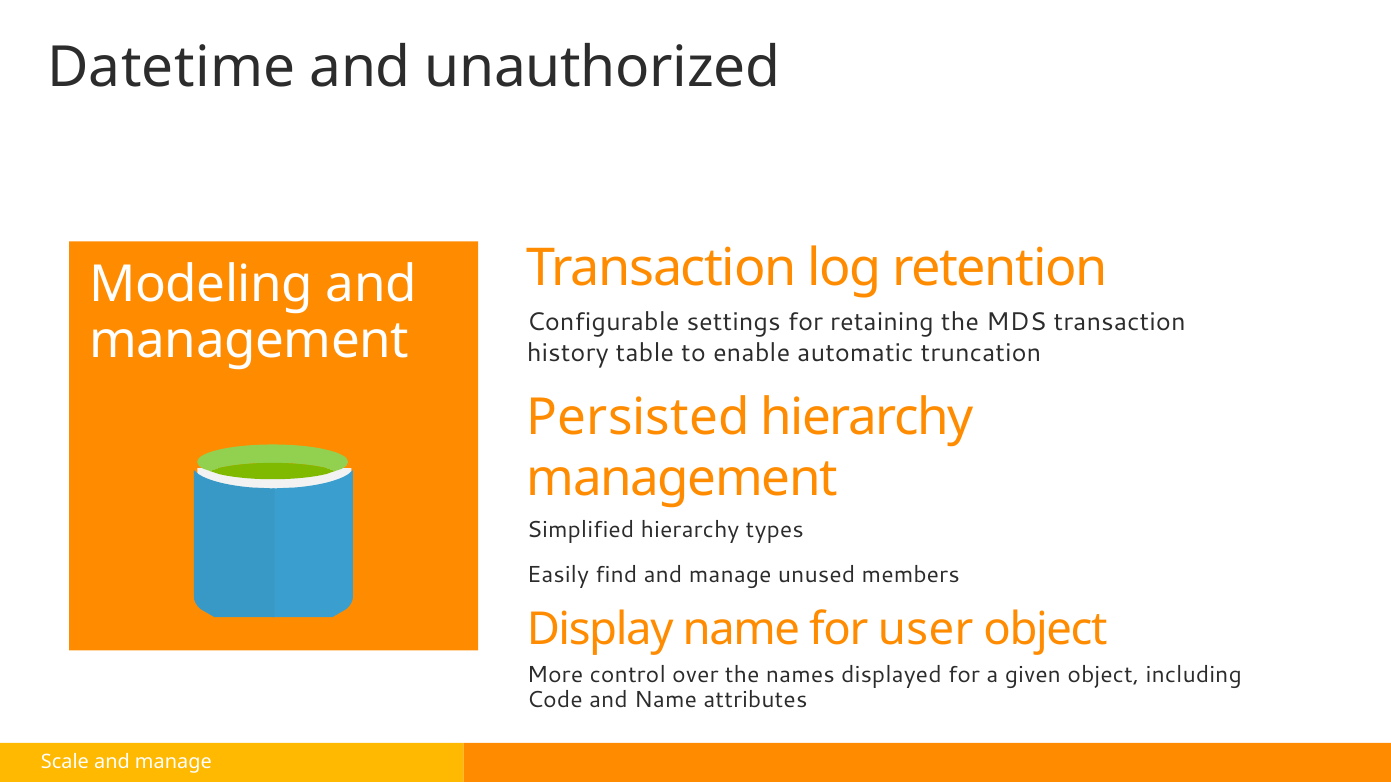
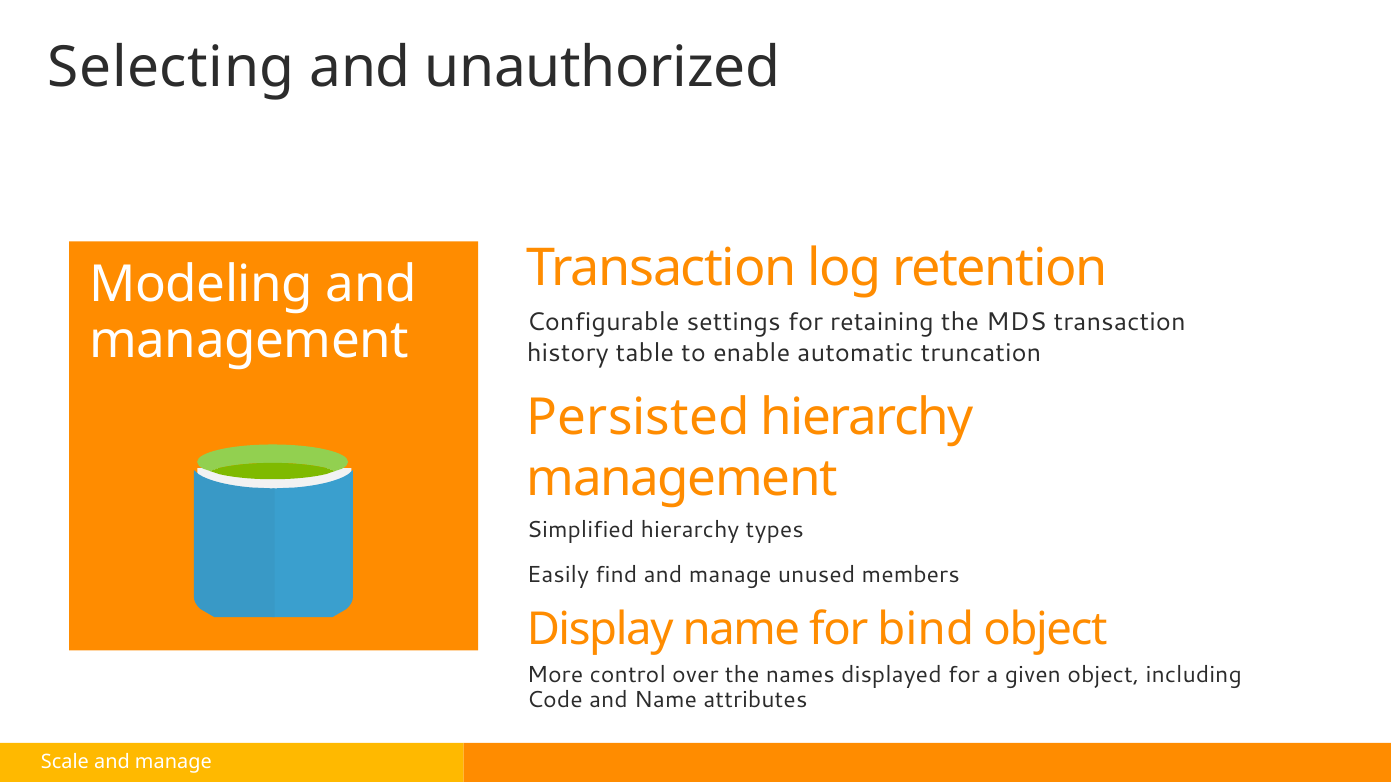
Datetime: Datetime -> Selecting (171, 68)
user: user -> bind (926, 629)
